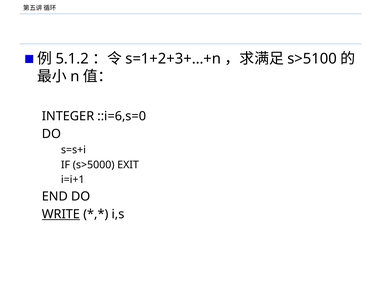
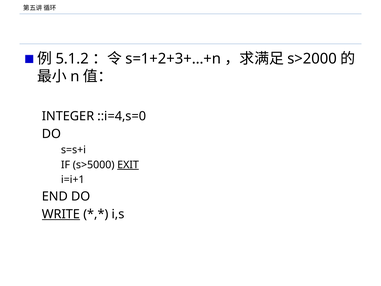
s>5100: s>5100 -> s>2000 (312, 59)
::i=6,s=0: ::i=6,s=0 -> ::i=4,s=0 (122, 116)
EXIT underline: none -> present (128, 165)
